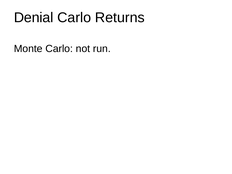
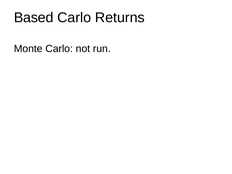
Denial: Denial -> Based (34, 18)
